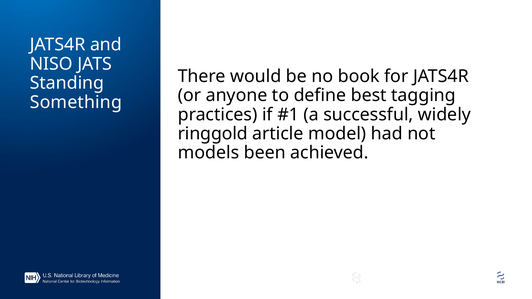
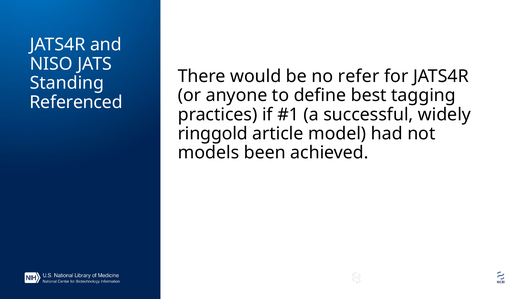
book: book -> refer (359, 76)
Something: Something -> Referenced (76, 102)
